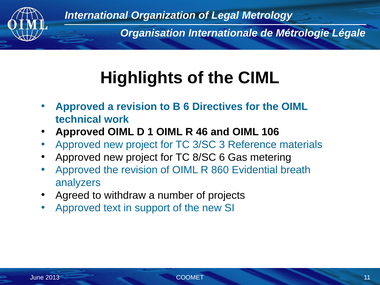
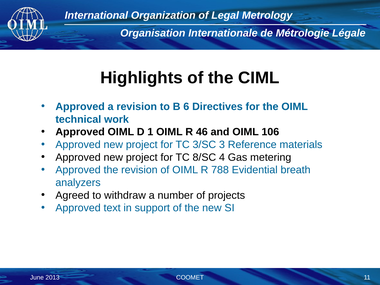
8/SC 6: 6 -> 4 (222, 157)
860: 860 -> 788 (220, 170)
